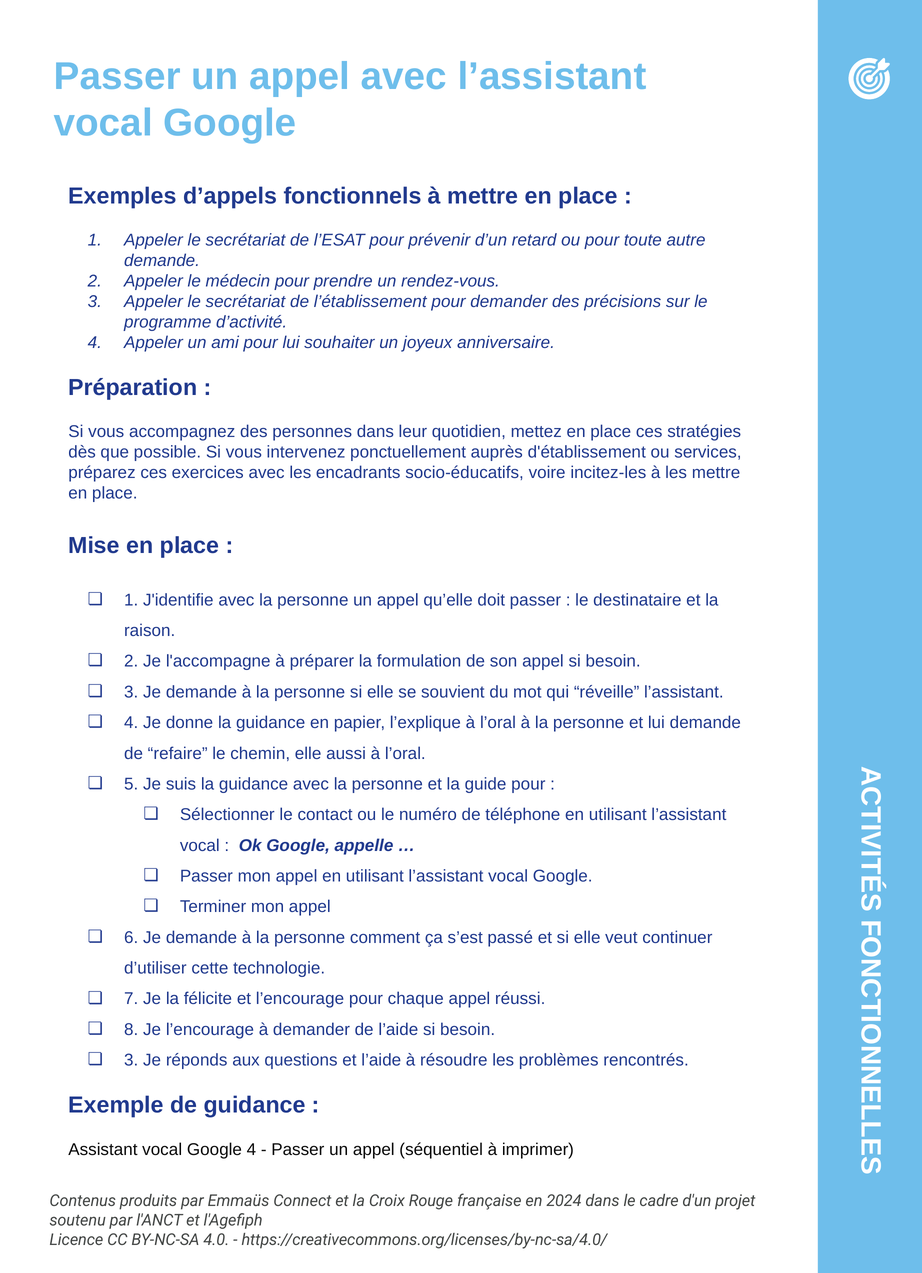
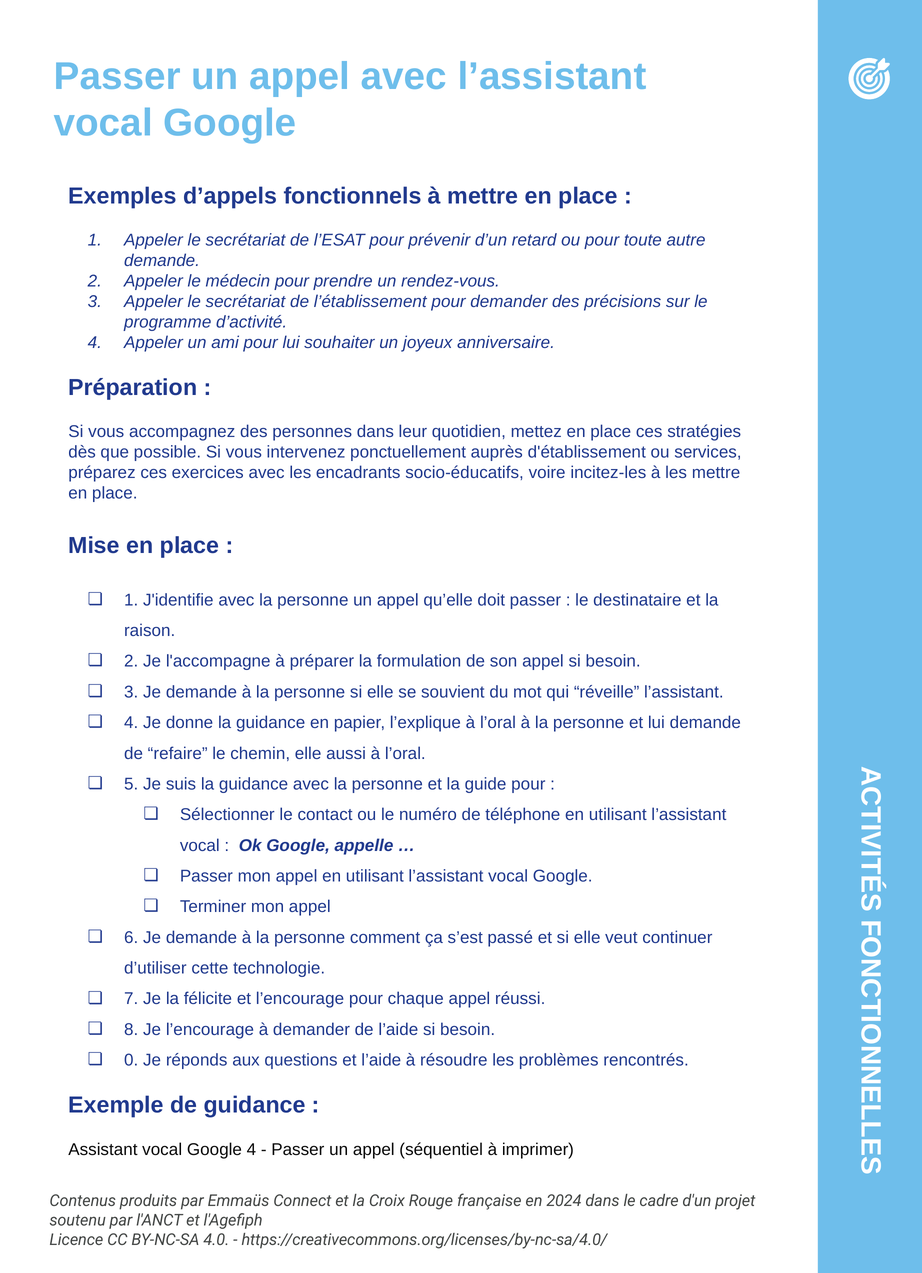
3: 3 -> 0 (131, 1060)
